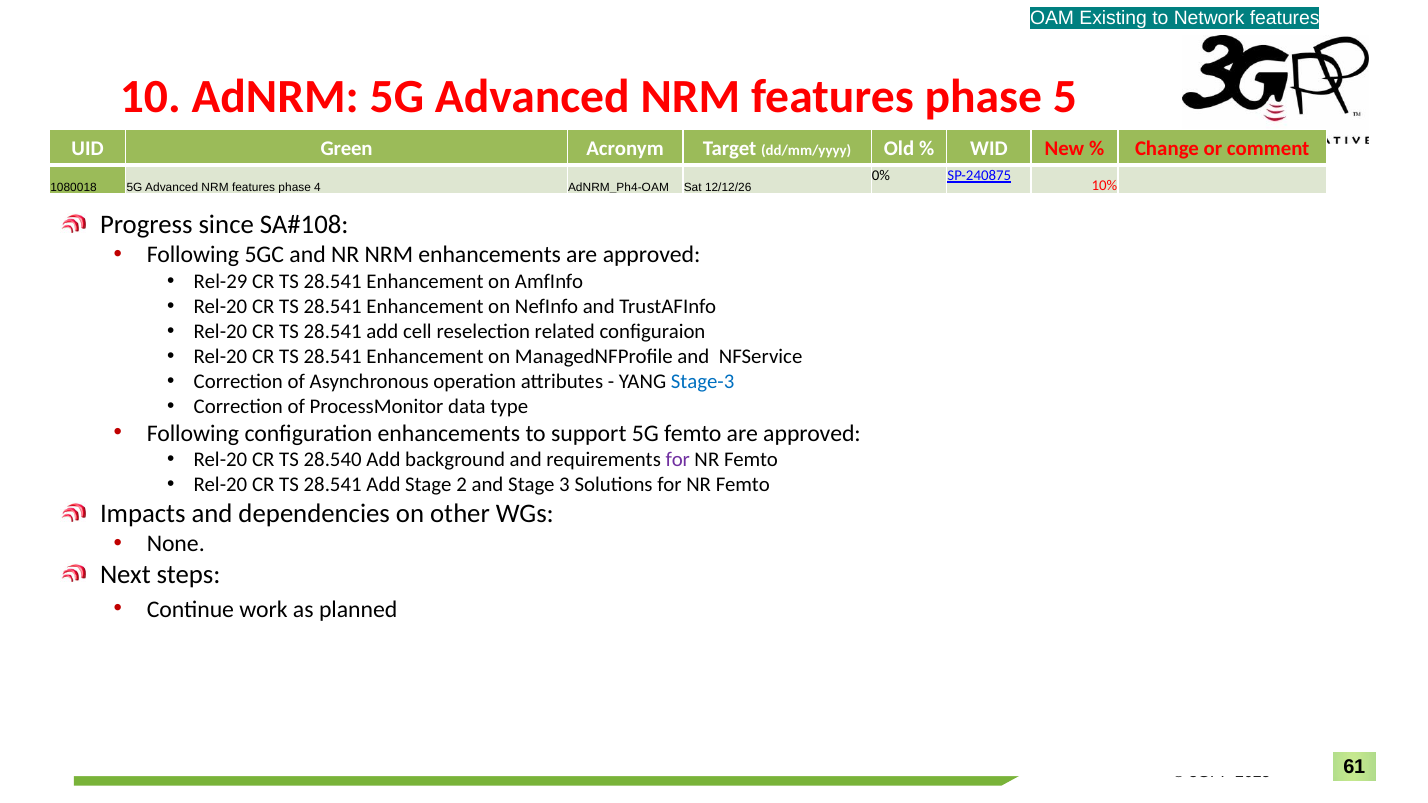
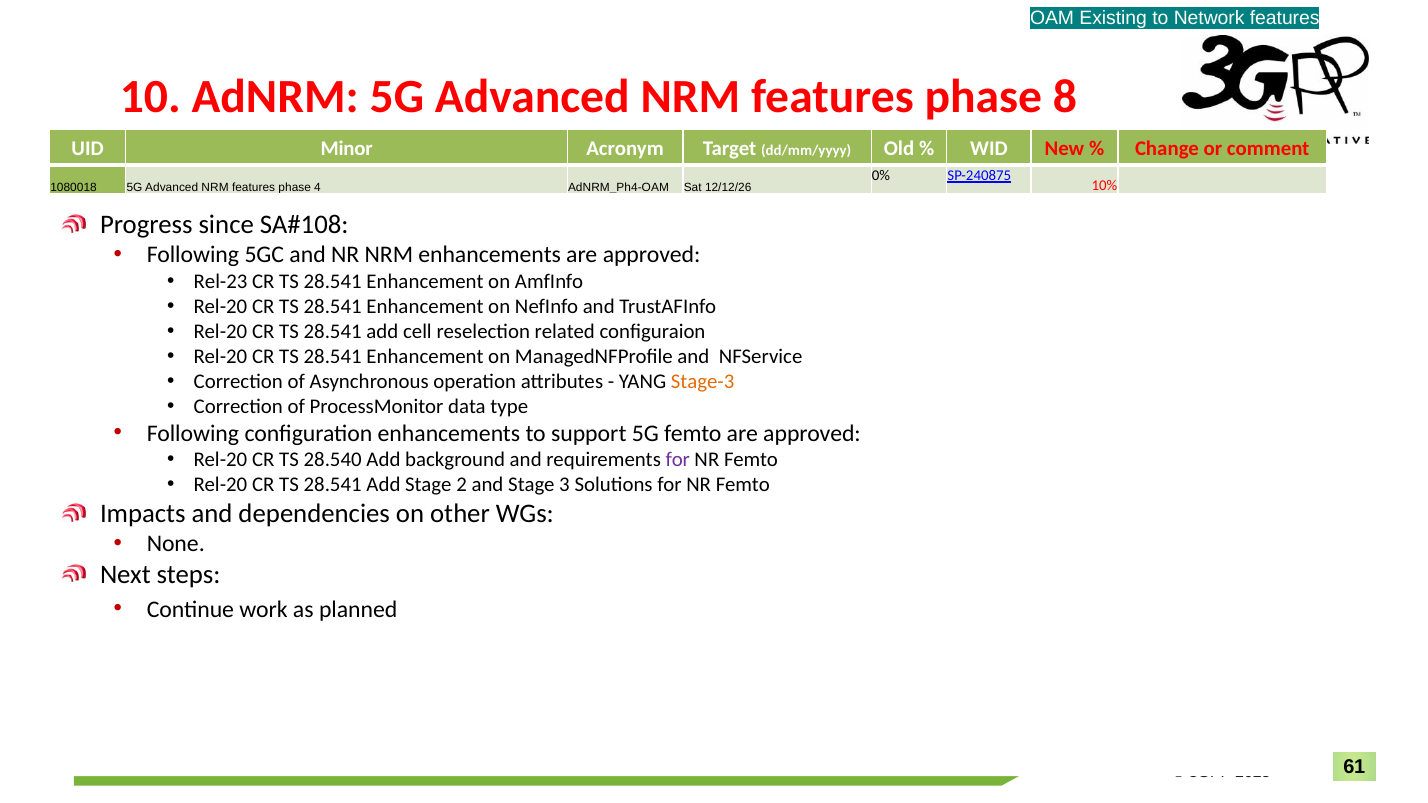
phase 5: 5 -> 8 (1065, 97)
Green: Green -> Minor (347, 149)
Rel-29: Rel-29 -> Rel-23 (221, 281)
Stage-3 colour: blue -> orange (703, 381)
